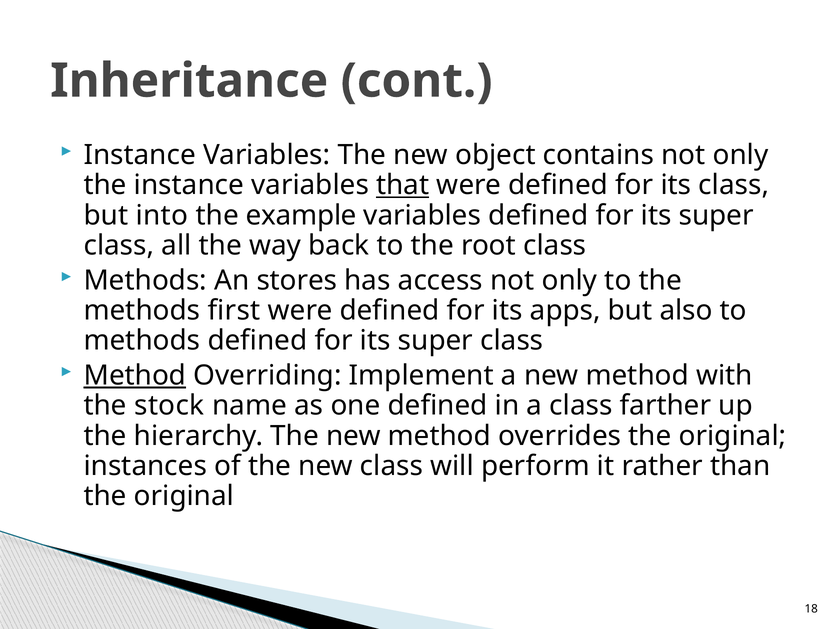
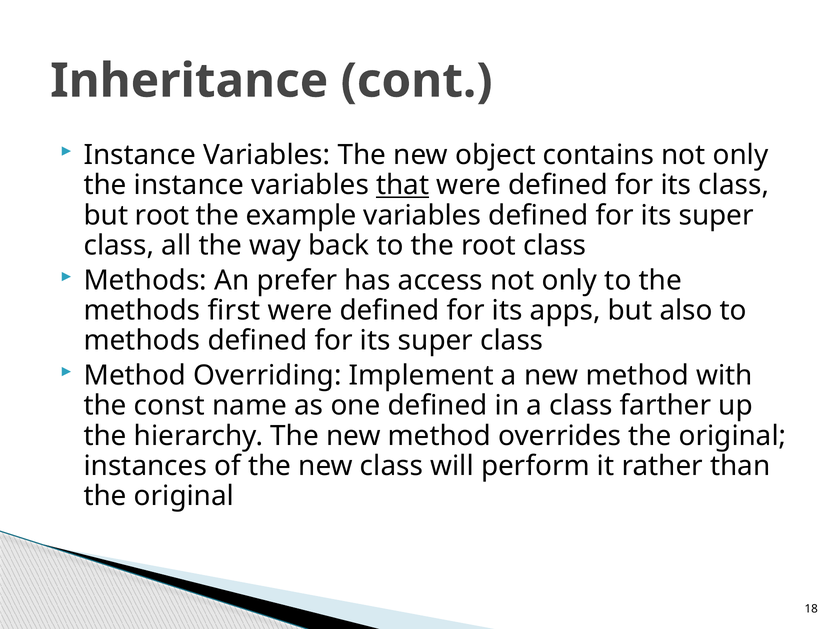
but into: into -> root (162, 215)
stores: stores -> prefer (297, 280)
Method underline: present -> none (135, 375)
stock: stock -> const (169, 405)
